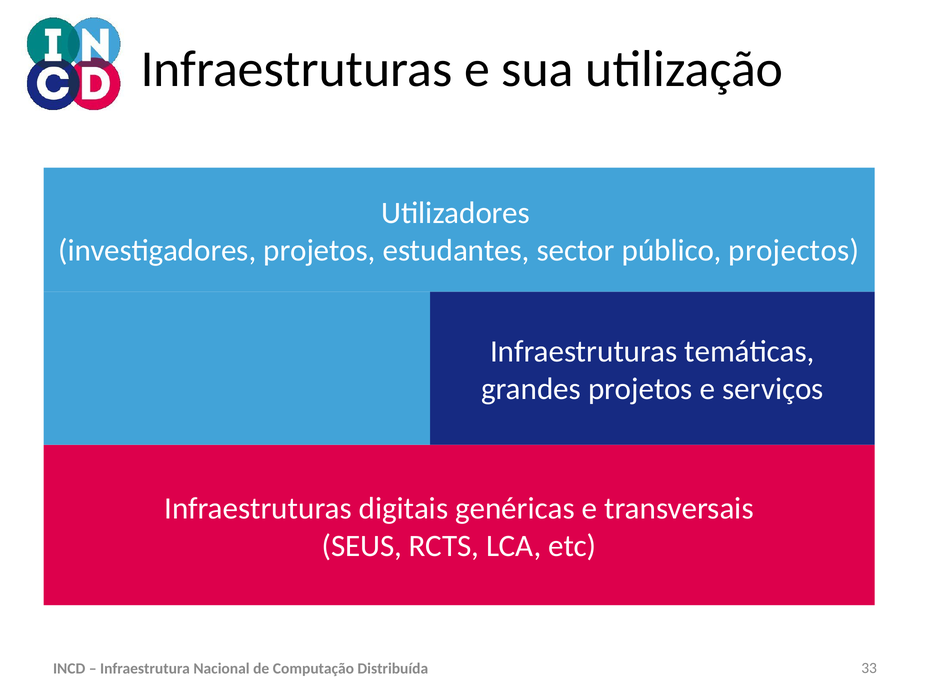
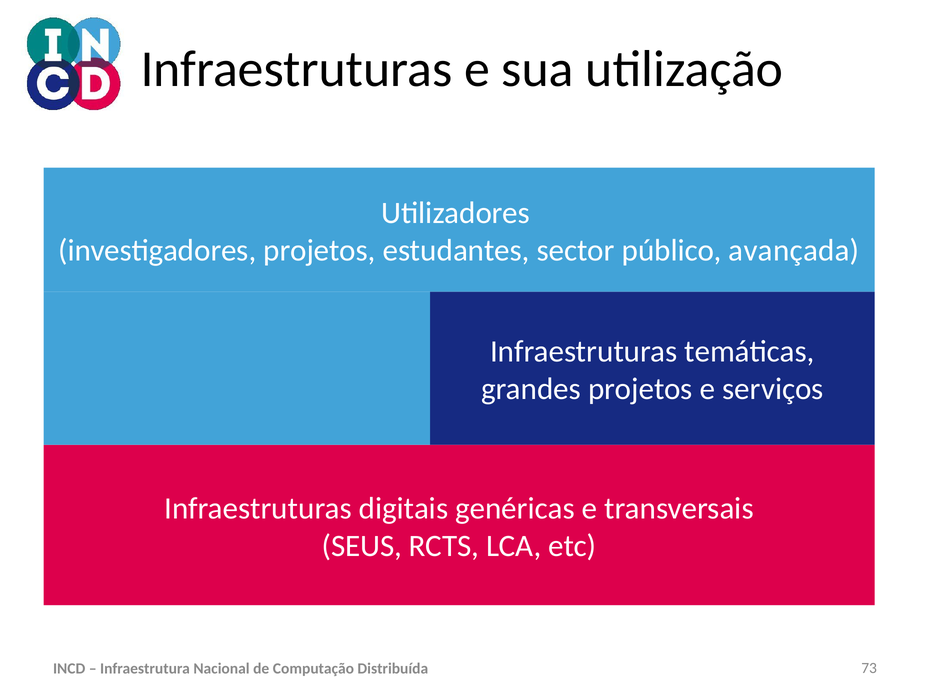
projectos: projectos -> avançada (794, 250)
33: 33 -> 73 (869, 668)
